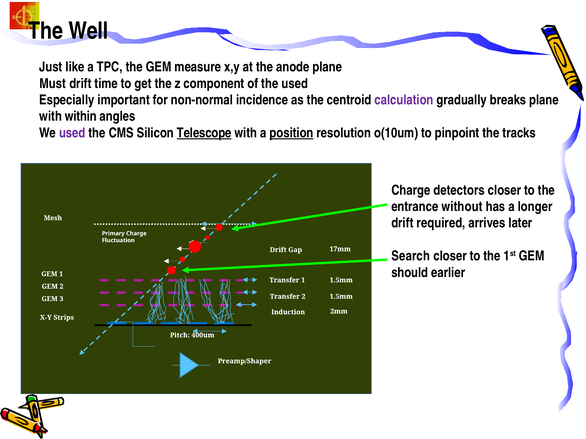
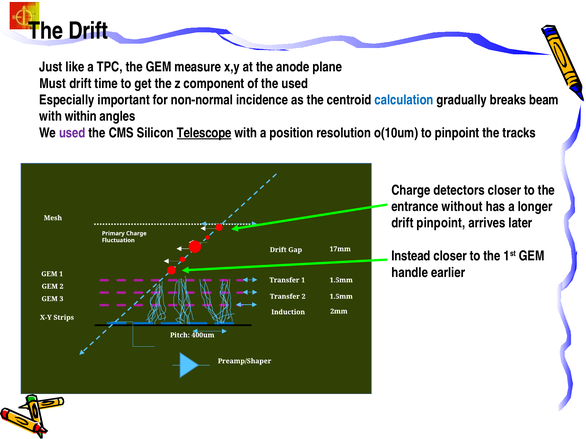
The Well: Well -> Drift (88, 31)
calculation colour: purple -> blue (404, 100)
breaks plane: plane -> beam (544, 100)
position underline: present -> none (292, 133)
drift required: required -> pinpoint (441, 223)
Search: Search -> Instead (411, 256)
should: should -> handle (410, 273)
